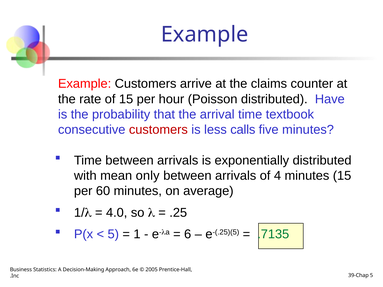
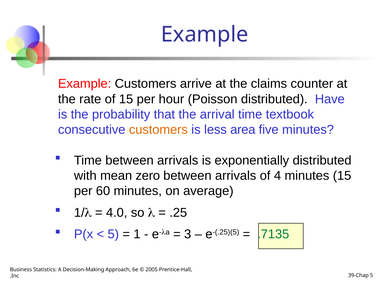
customers colour: red -> orange (158, 130)
calls: calls -> area (243, 130)
only: only -> zero (148, 176)
6: 6 -> 3 (188, 234)
